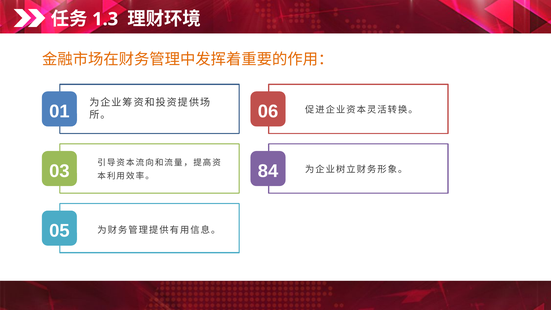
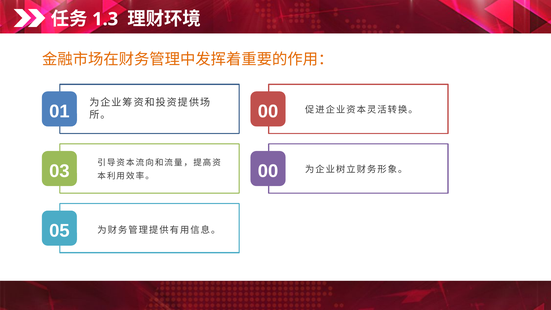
01 06: 06 -> 00 (268, 112)
03 84: 84 -> 00 (268, 171)
